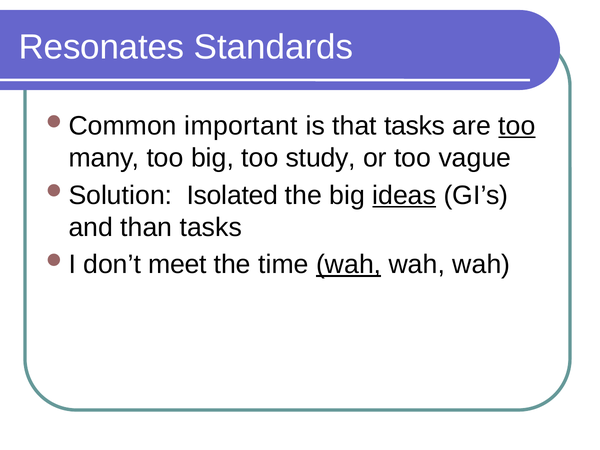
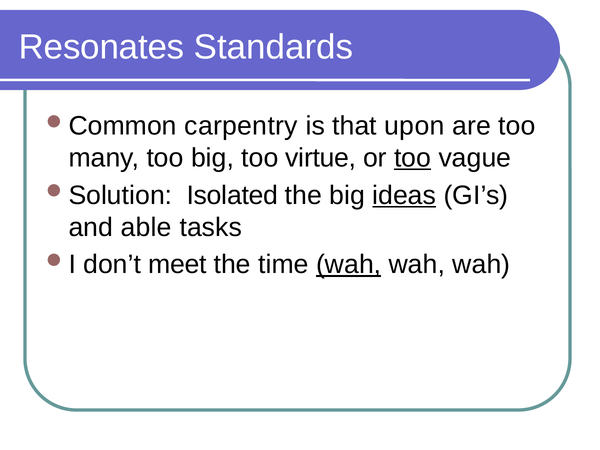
important: important -> carpentry (241, 126)
that tasks: tasks -> upon (414, 126)
too underline: present -> none (517, 126)
study: study -> virtue (321, 158)
too underline: none -> present (413, 158)
than: than -> able (146, 227)
